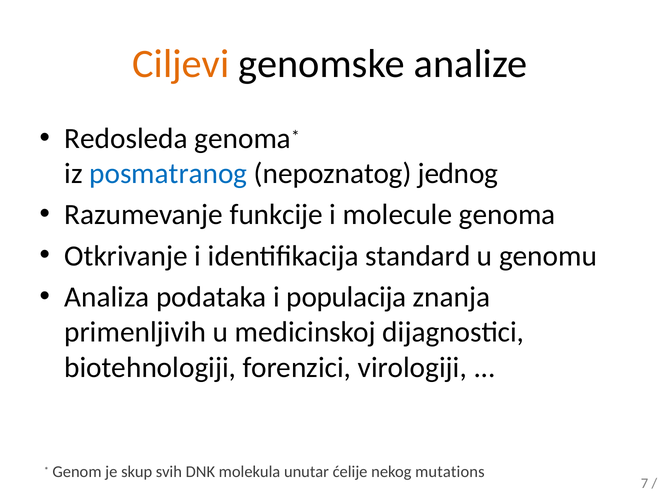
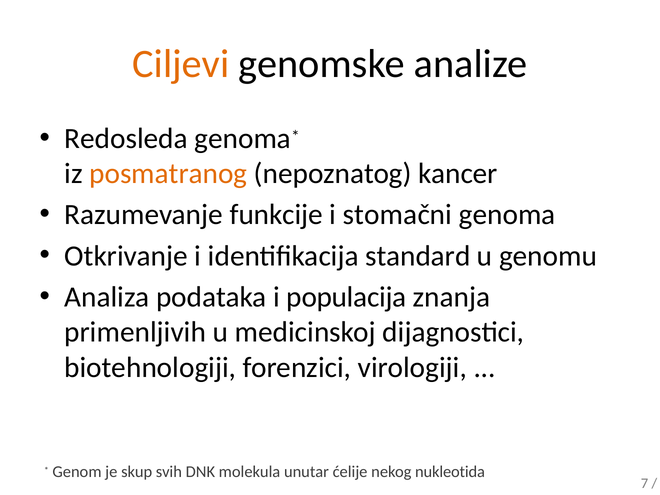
posmatranog colour: blue -> orange (168, 174)
jednog: jednog -> kancer (458, 174)
molecule: molecule -> stomačni (398, 215)
mutations: mutations -> nukleotida (450, 472)
